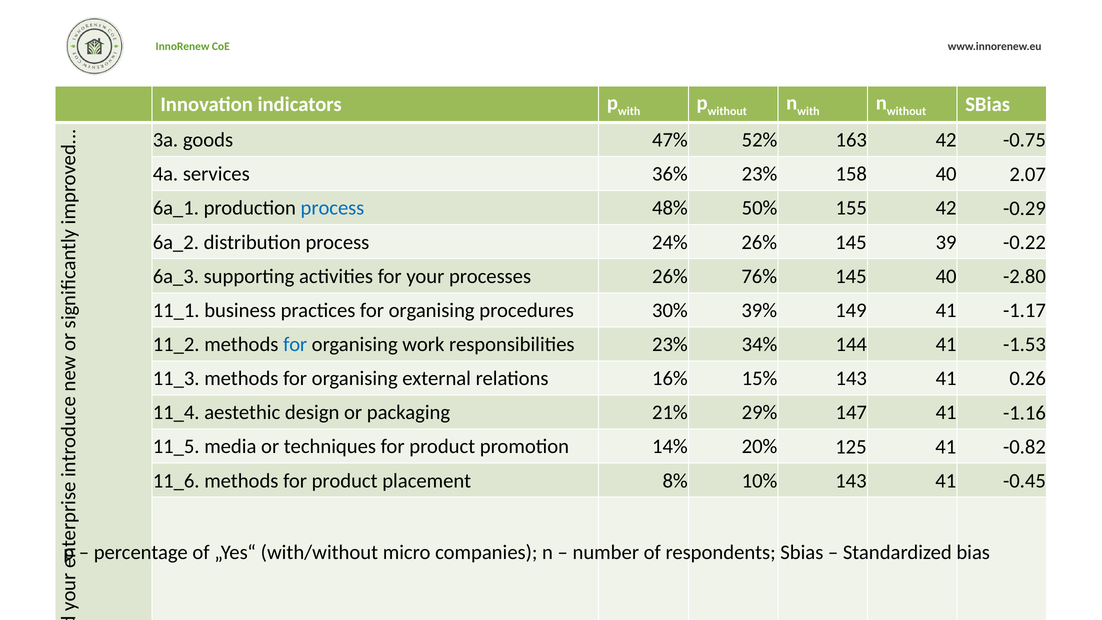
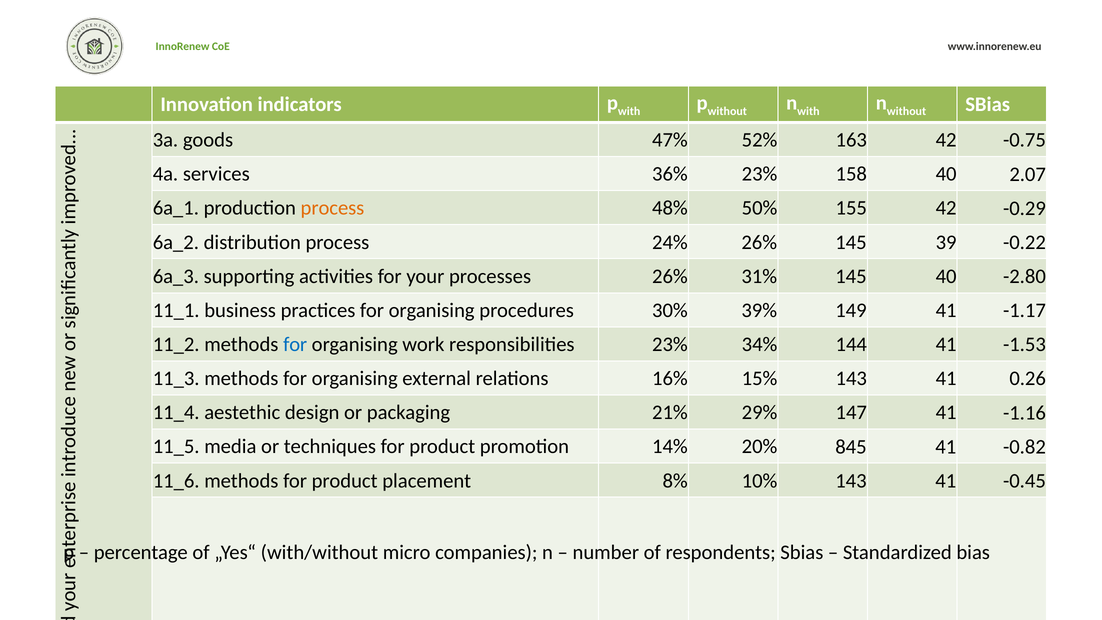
process colour: blue -> orange (332, 208)
76%: 76% -> 31% (759, 276)
125: 125 -> 845 (851, 447)
